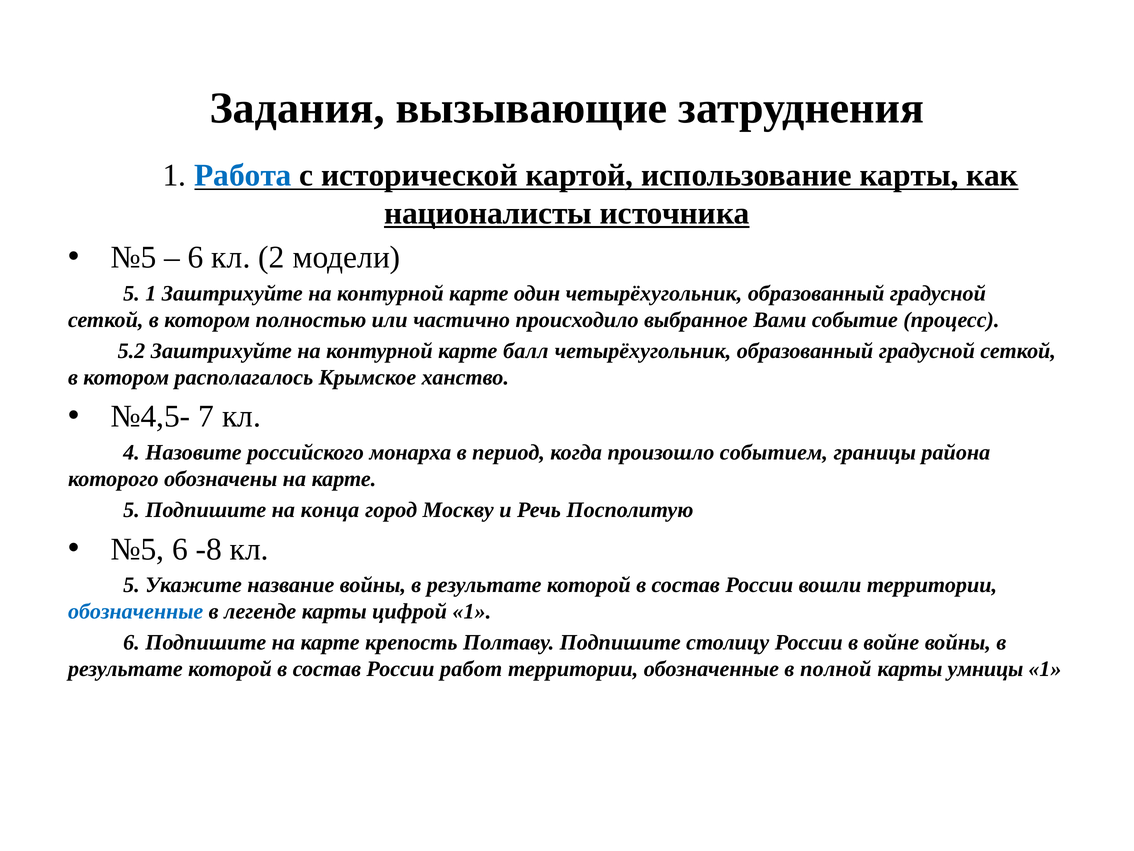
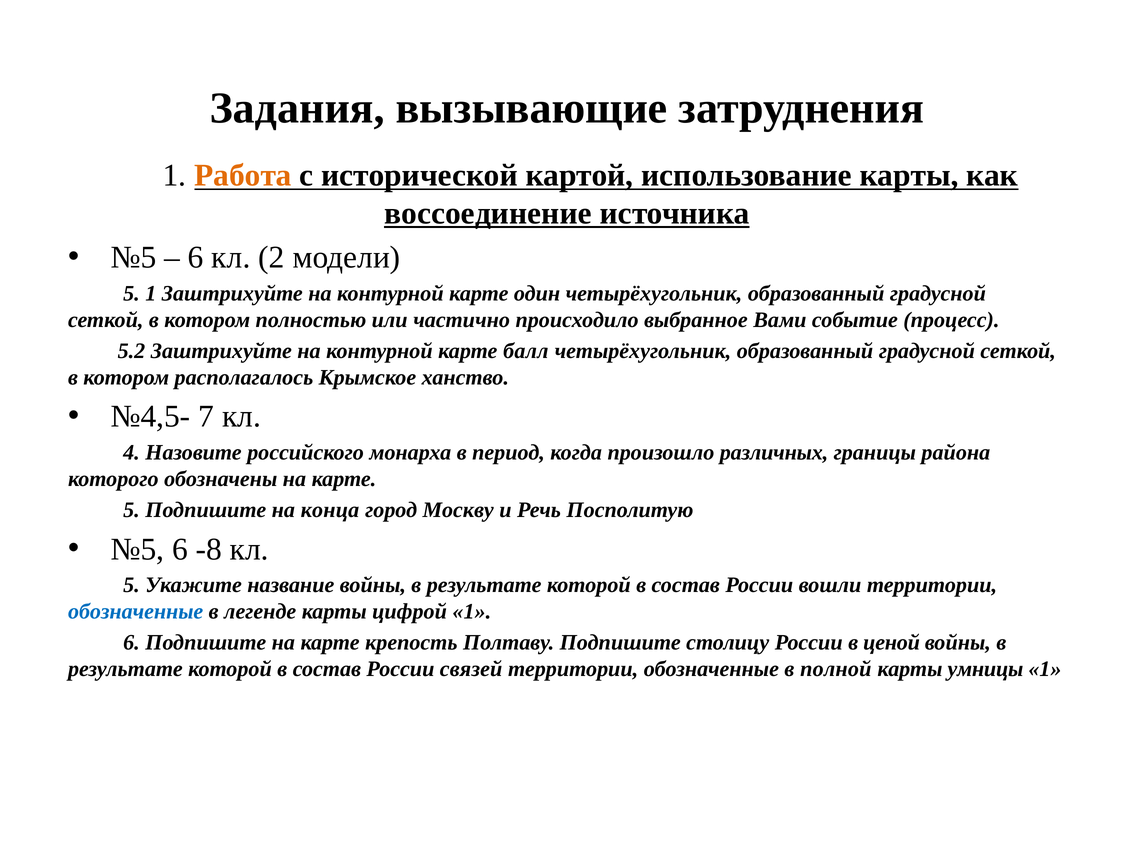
Работа colour: blue -> orange (243, 175)
националисты: националисты -> воссоединение (488, 213)
событием: событием -> различных (774, 452)
войне: войне -> ценой (892, 642)
работ: работ -> связей (471, 669)
